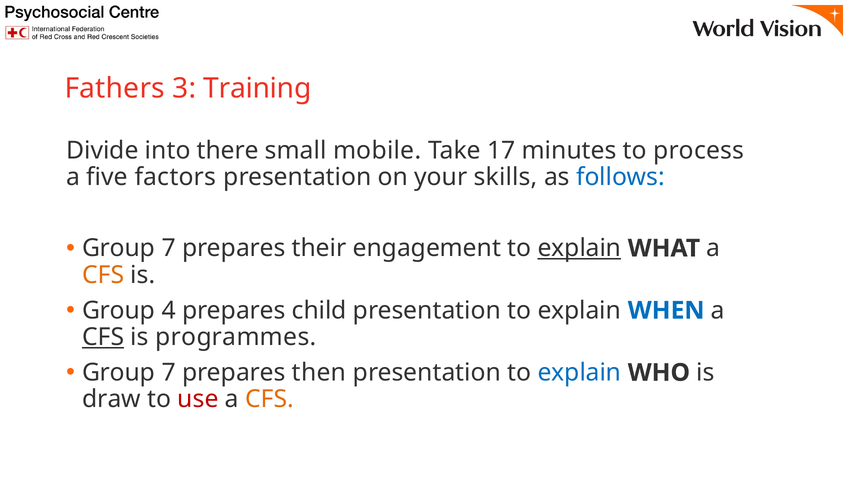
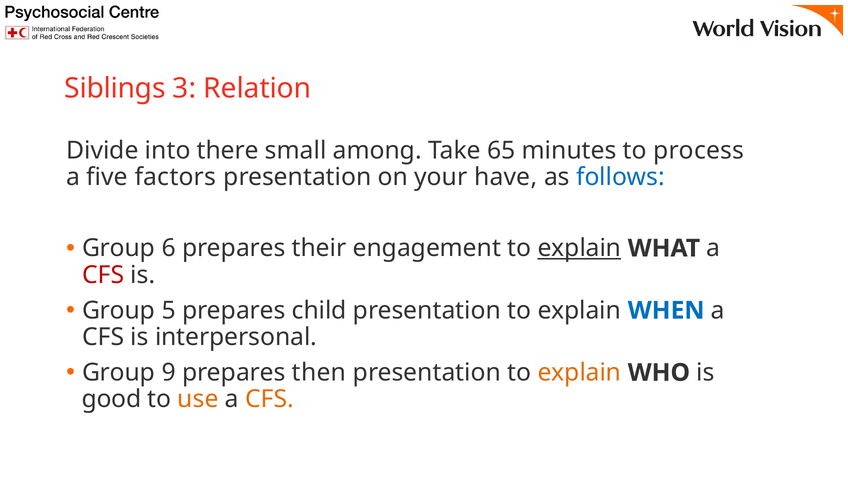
Fathers: Fathers -> Siblings (115, 88)
Training: Training -> Relation (257, 88)
mobile: mobile -> among (377, 151)
17: 17 -> 65 (501, 151)
skills: skills -> have (506, 177)
7: 7 -> 6 (169, 248)
CFS colour: orange -> red (103, 275)
4: 4 -> 5 (169, 310)
CFS underline: present -> none (103, 337)
programmes: programmes -> interpersonal (236, 337)
7: 7 -> 9 (169, 373)
explain colour: blue -> orange (579, 373)
draw: draw -> good (112, 399)
use colour: red -> orange (198, 399)
